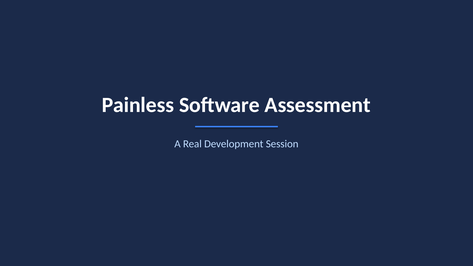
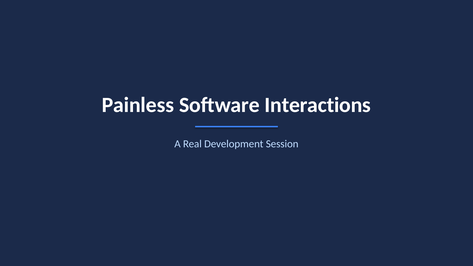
Assessment: Assessment -> Interactions (318, 105)
